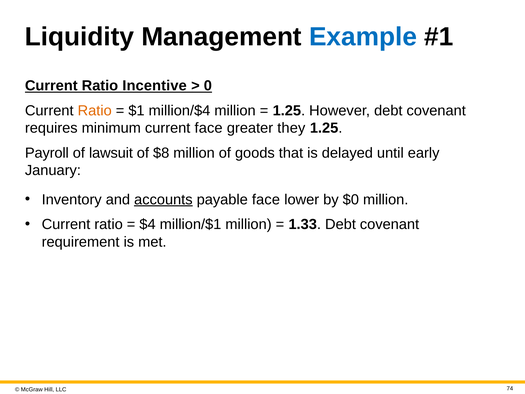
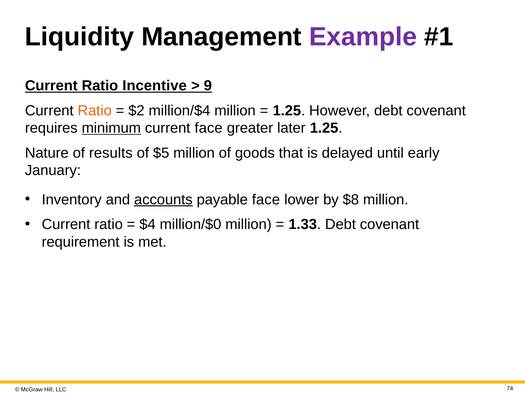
Example colour: blue -> purple (363, 37)
0: 0 -> 9 (208, 86)
$1: $1 -> $2 (136, 110)
minimum underline: none -> present (111, 128)
they: they -> later (291, 128)
Payroll: Payroll -> Nature (47, 153)
lawsuit: lawsuit -> results (111, 153)
$8: $8 -> $5 (161, 153)
$0: $0 -> $8 (351, 200)
million/$1: million/$1 -> million/$0 (191, 224)
